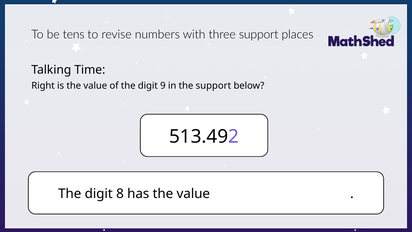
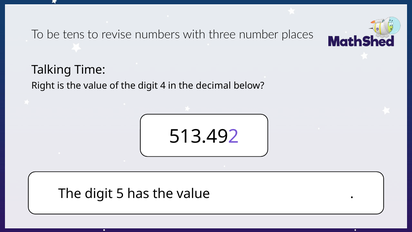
three support: support -> number (259, 35)
9: 9 -> 4 (163, 86)
the support: support -> decimal (213, 86)
8: 8 -> 5 (120, 194)
